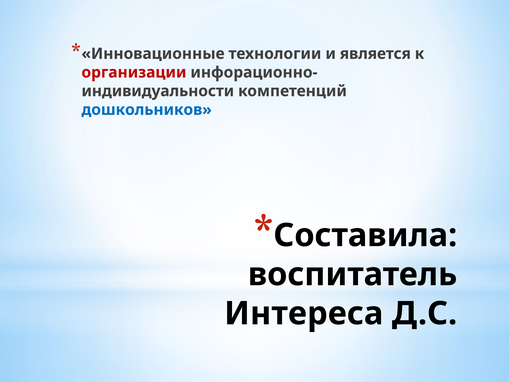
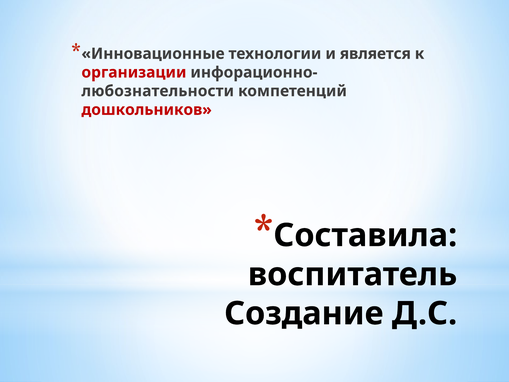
индивидуальности: индивидуальности -> любознательности (158, 91)
дошкольников colour: blue -> red (147, 110)
Интереса: Интереса -> Создание (304, 313)
